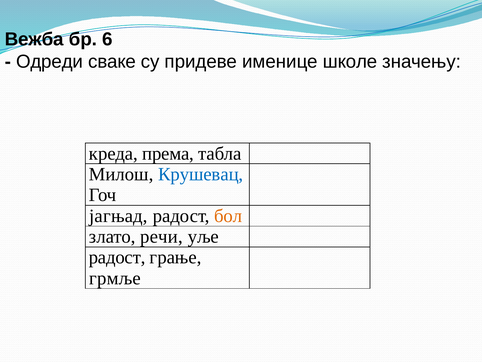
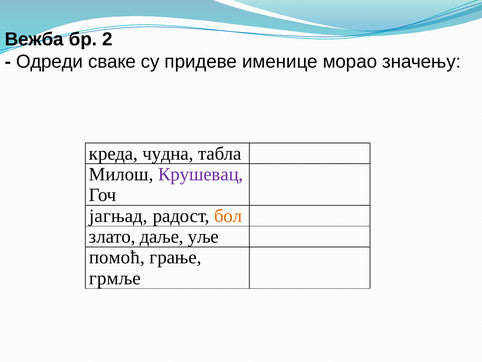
6: 6 -> 2 (107, 39)
школе: школе -> морао (350, 62)
према: према -> чудна (168, 153)
Крушевац colour: blue -> purple (201, 174)
речи: речи -> даље (162, 236)
радост: радост -> помоћ (117, 257)
